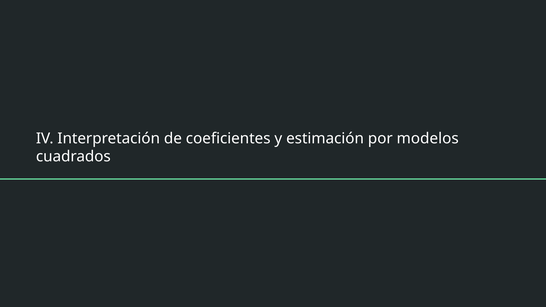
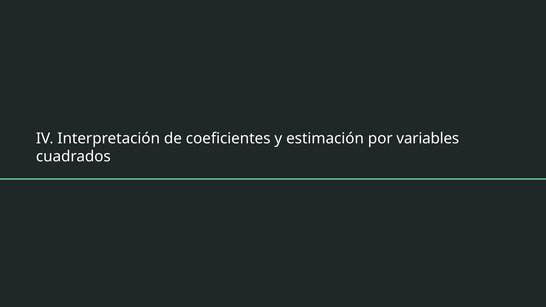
modelos: modelos -> variables (428, 138)
